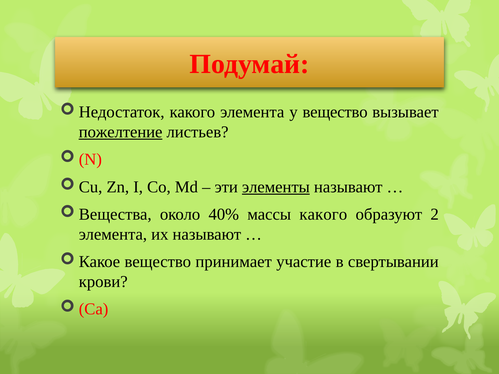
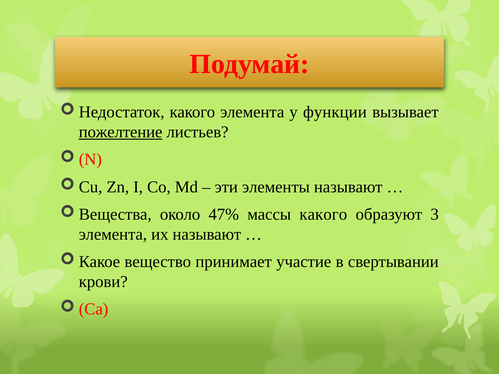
у вещество: вещество -> функции (335, 112)
элементы underline: present -> none (276, 187)
40%: 40% -> 47% (224, 215)
2: 2 -> 3 (435, 215)
